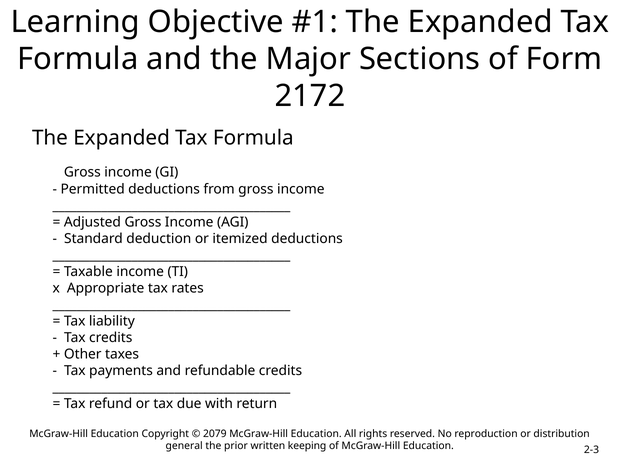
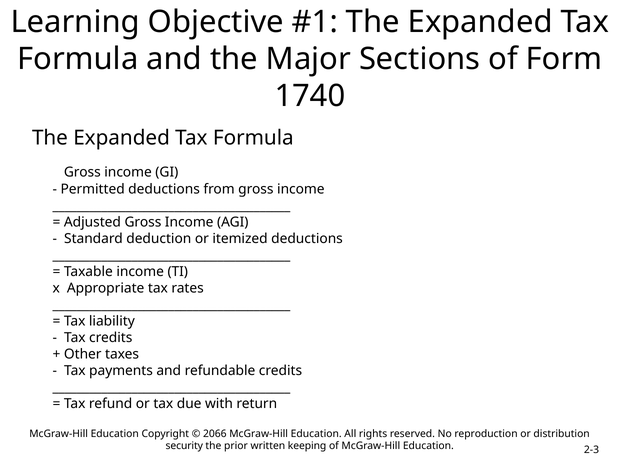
2172: 2172 -> 1740 (310, 96)
2079: 2079 -> 2066 (215, 434)
general: general -> security (184, 446)
